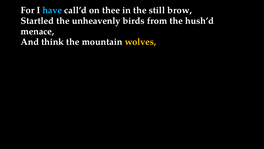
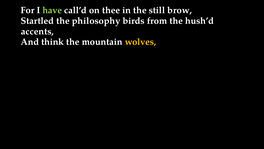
have colour: light blue -> light green (52, 10)
unheavenly: unheavenly -> philosophy (96, 21)
menace: menace -> accents (37, 31)
